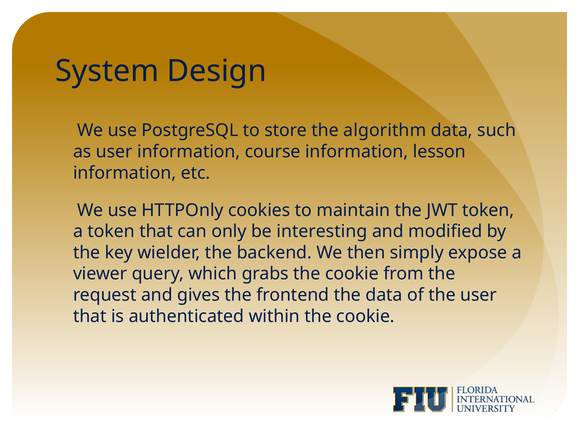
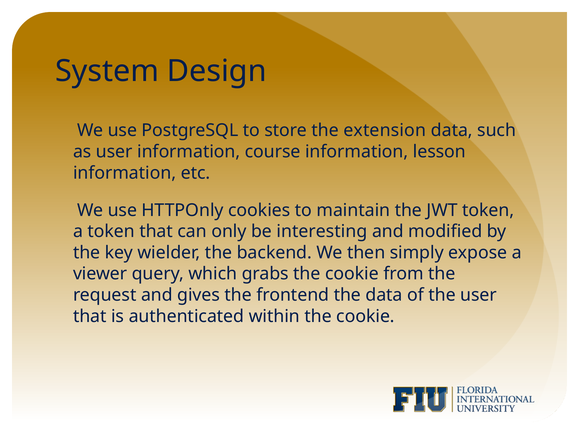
algorithm: algorithm -> extension (385, 131)
